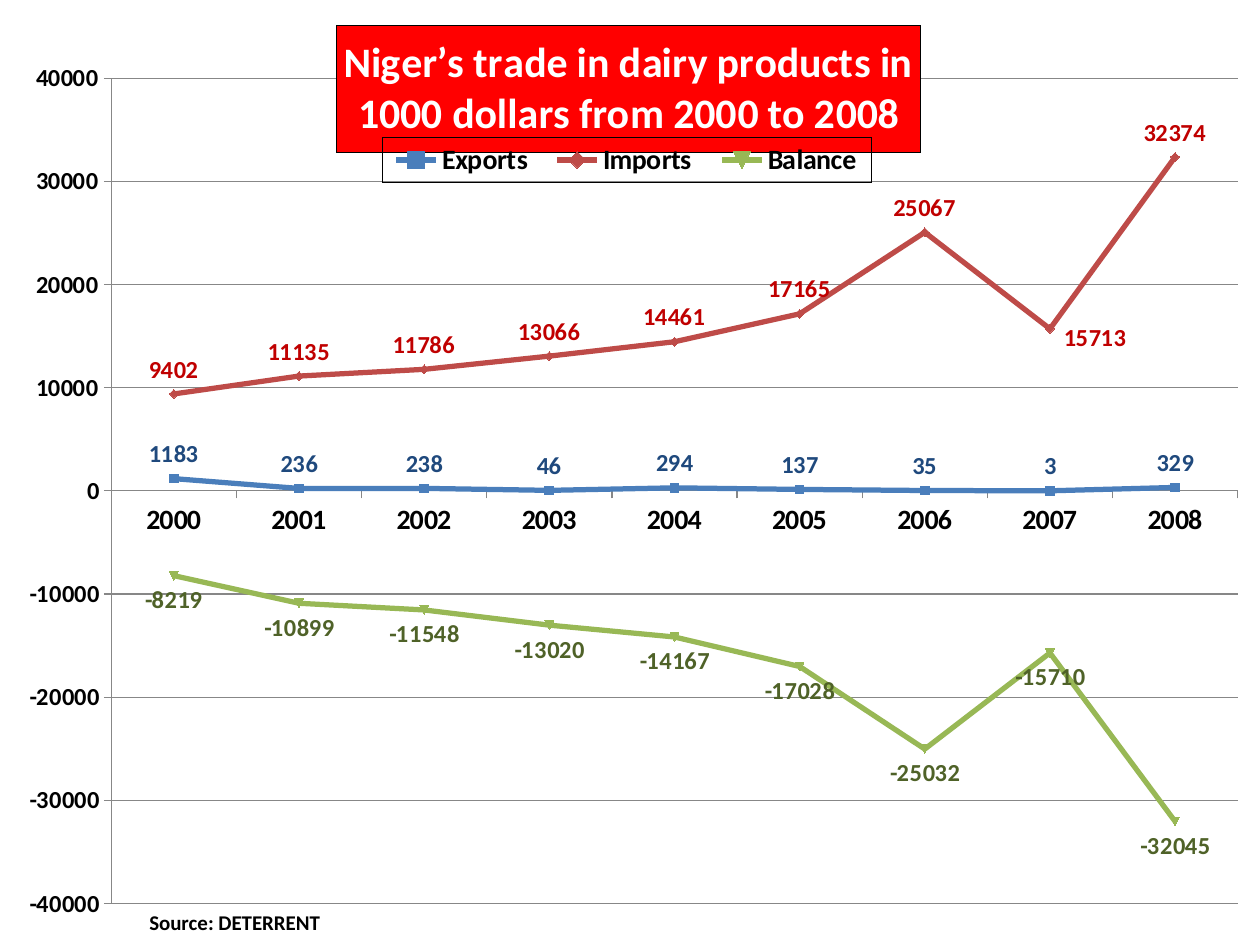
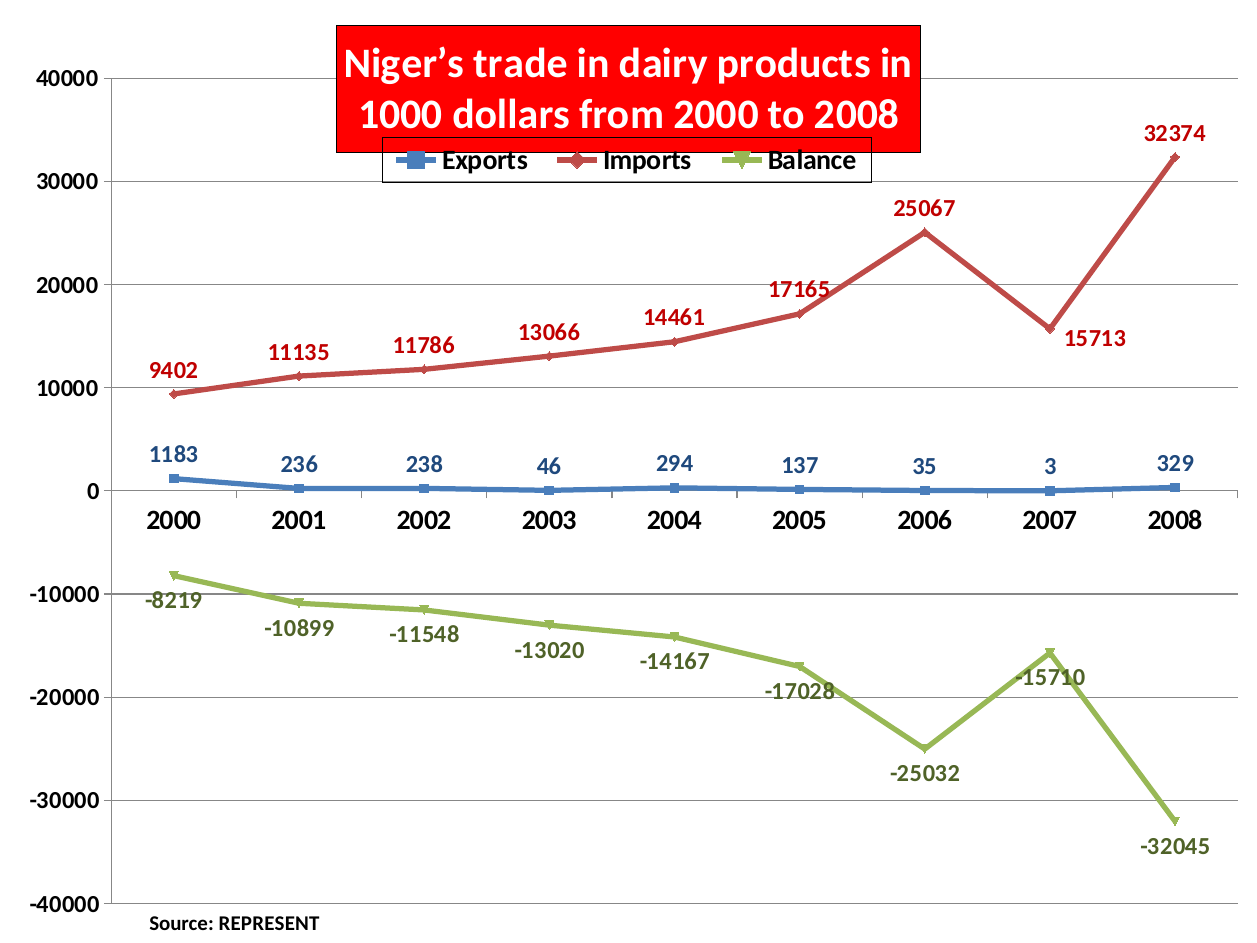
DETERRENT: DETERRENT -> REPRESENT (269, 924)
